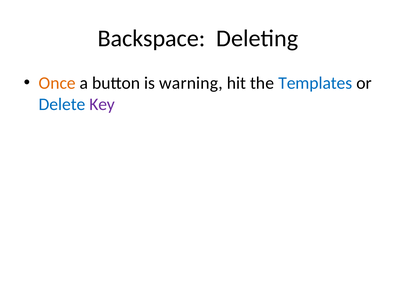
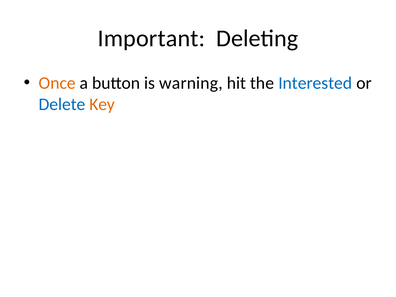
Backspace: Backspace -> Important (151, 38)
Templates: Templates -> Interested (315, 83)
Key colour: purple -> orange (102, 104)
